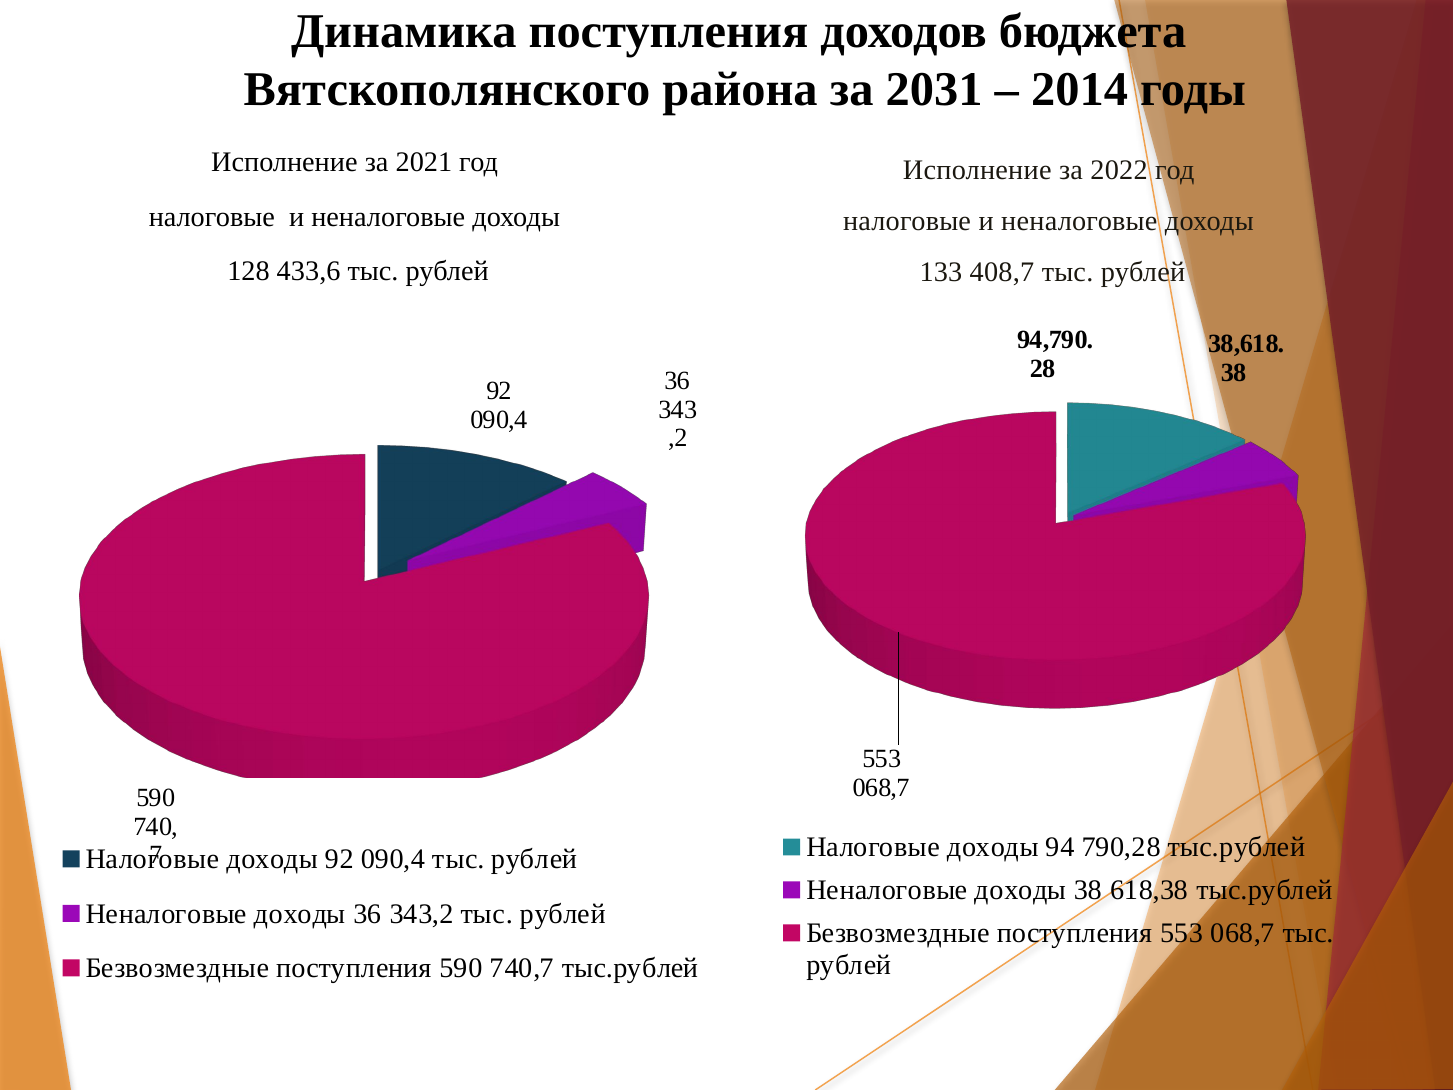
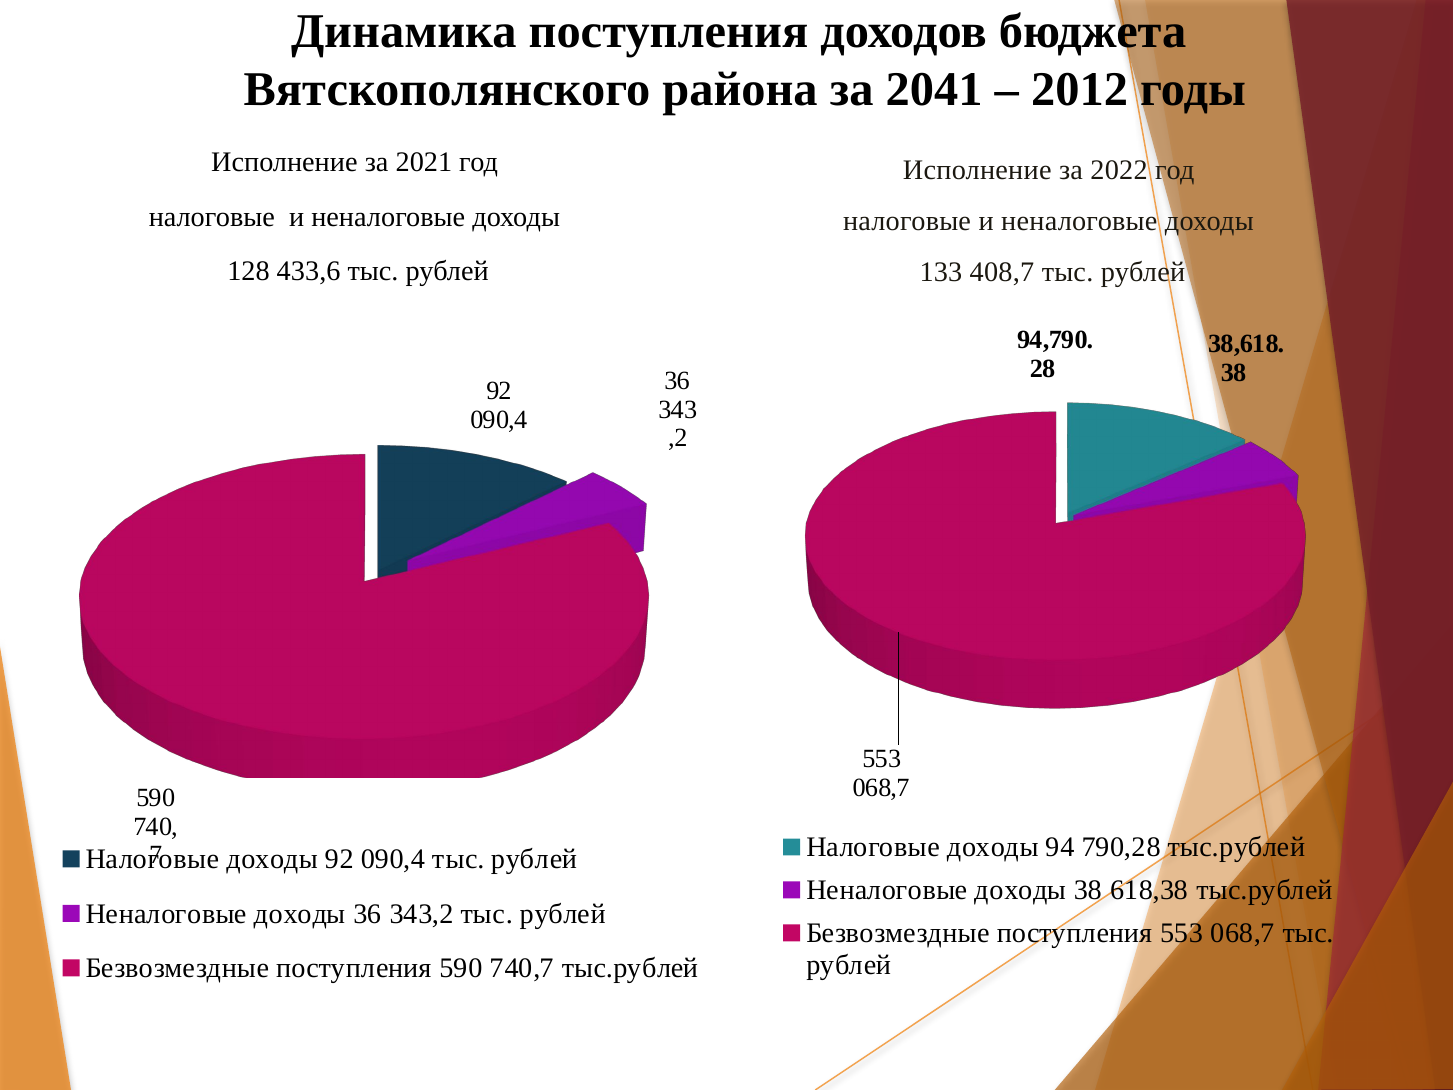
2031: 2031 -> 2041 (934, 90)
2014: 2014 -> 2012 (1080, 90)
